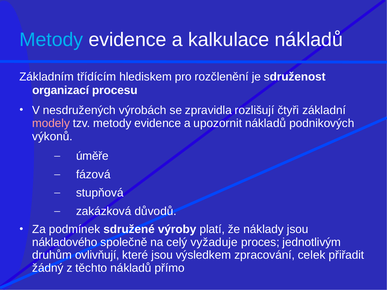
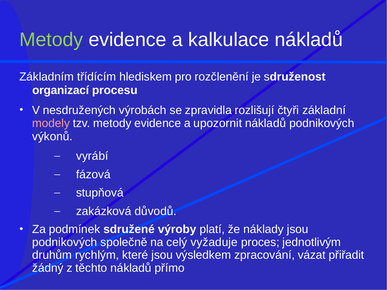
Metody colour: light blue -> light green (51, 40)
úměře: úměře -> vyrábí (92, 156)
nákladového: nákladového -> podnikových (65, 242)
ovlivňují: ovlivňují -> rychlým (97, 255)
celek: celek -> vázat (312, 255)
